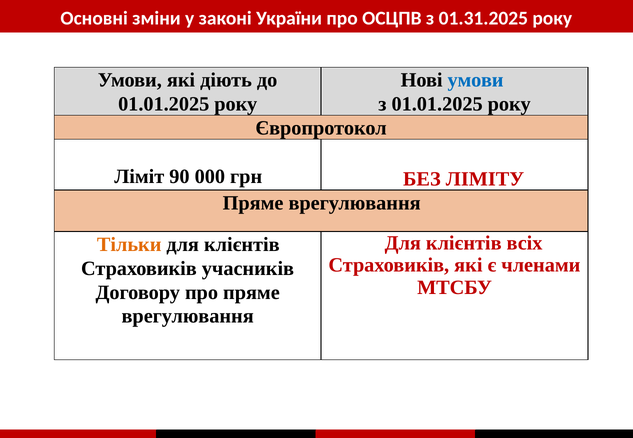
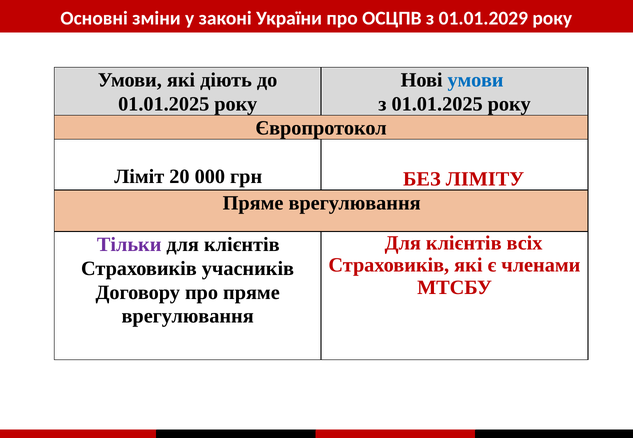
01.31.2025: 01.31.2025 -> 01.01.2029 (483, 18)
90: 90 -> 20 (179, 177)
Тільки colour: orange -> purple (129, 245)
